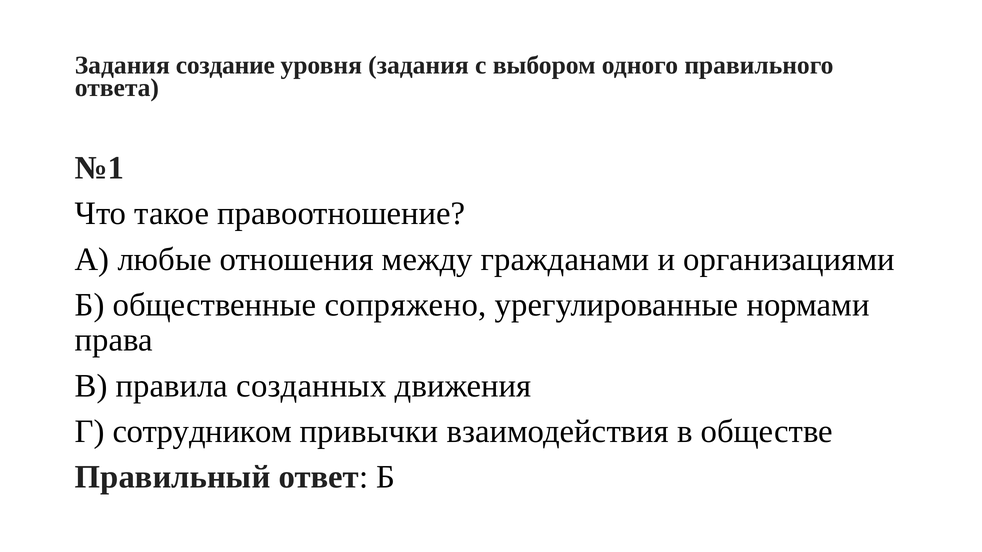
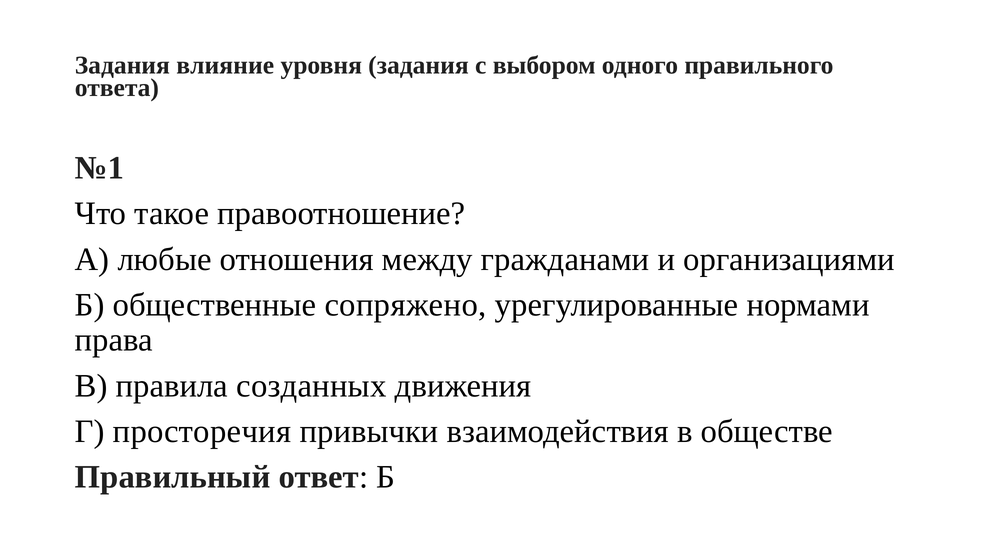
создание: создание -> влияние (225, 66)
сотрудником: сотрудником -> просторечия (202, 432)
